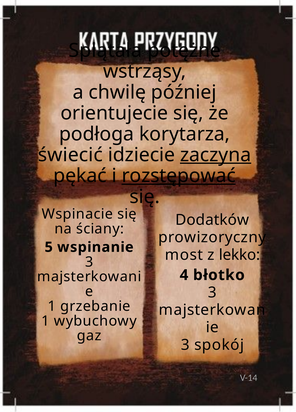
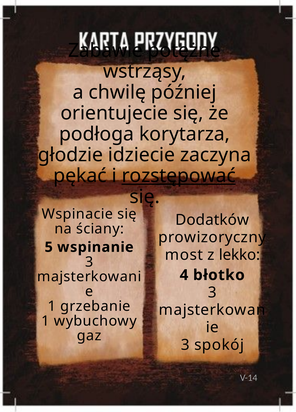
Splątała: Splątała -> Zabawie (105, 50)
świecić: świecić -> głodzie (70, 155)
zaczyna underline: present -> none (216, 155)
